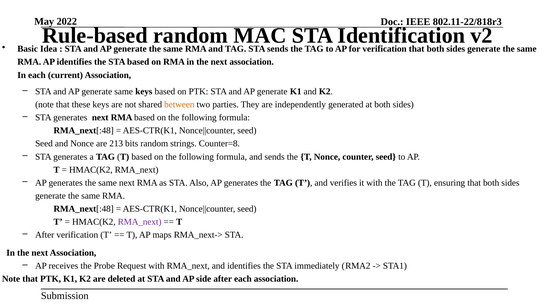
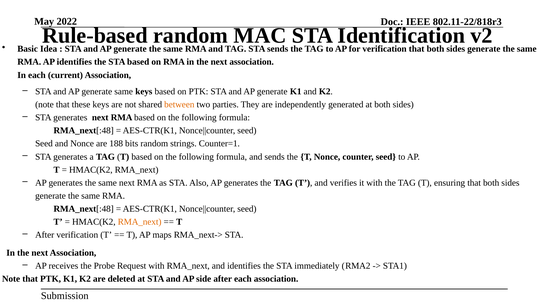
213: 213 -> 188 (116, 144)
Counter=8: Counter=8 -> Counter=1 (219, 144)
RMA_next colour: purple -> orange (140, 222)
